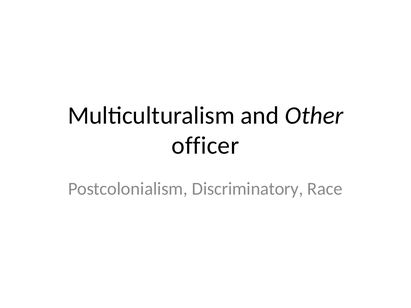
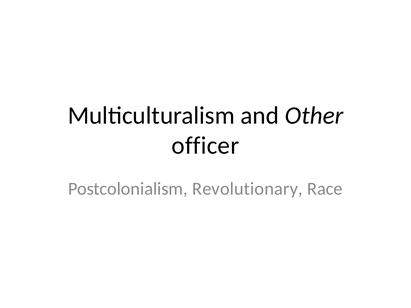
Discriminatory: Discriminatory -> Revolutionary (247, 189)
